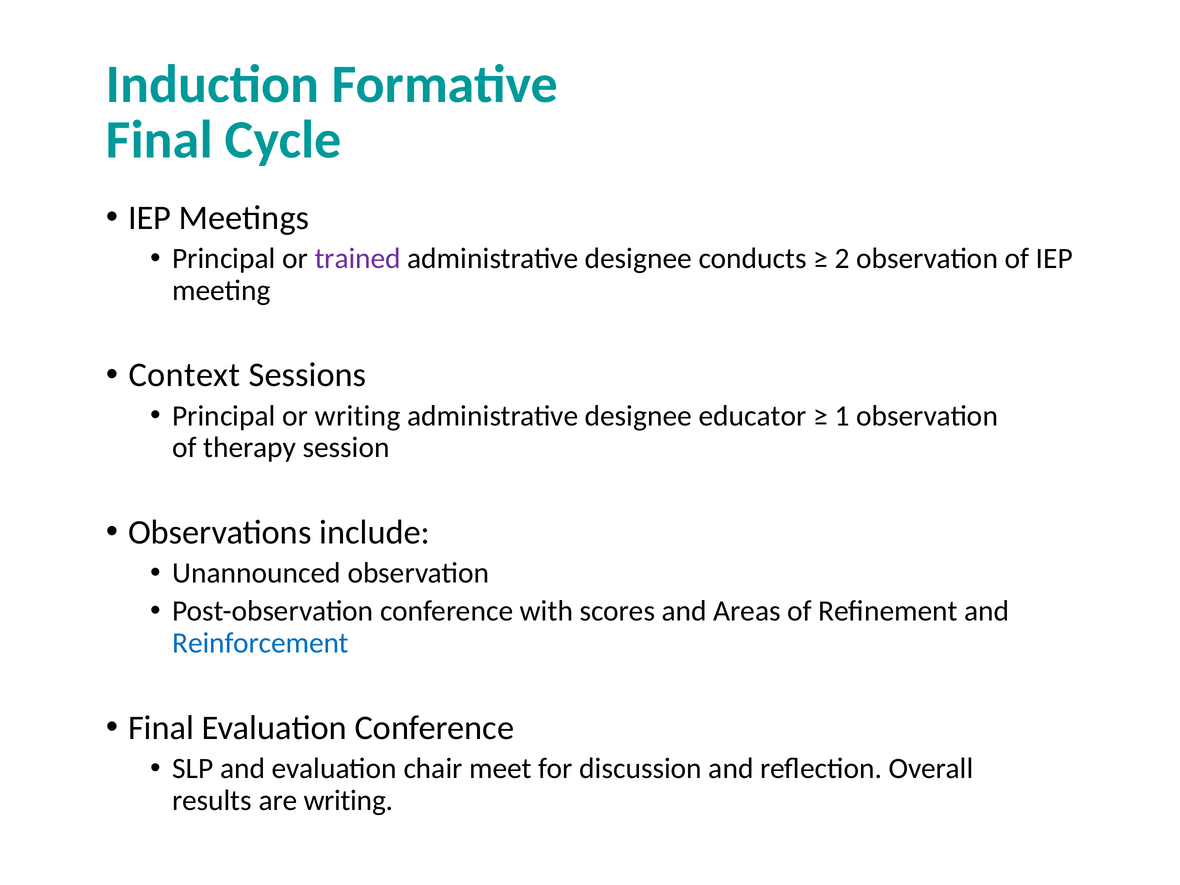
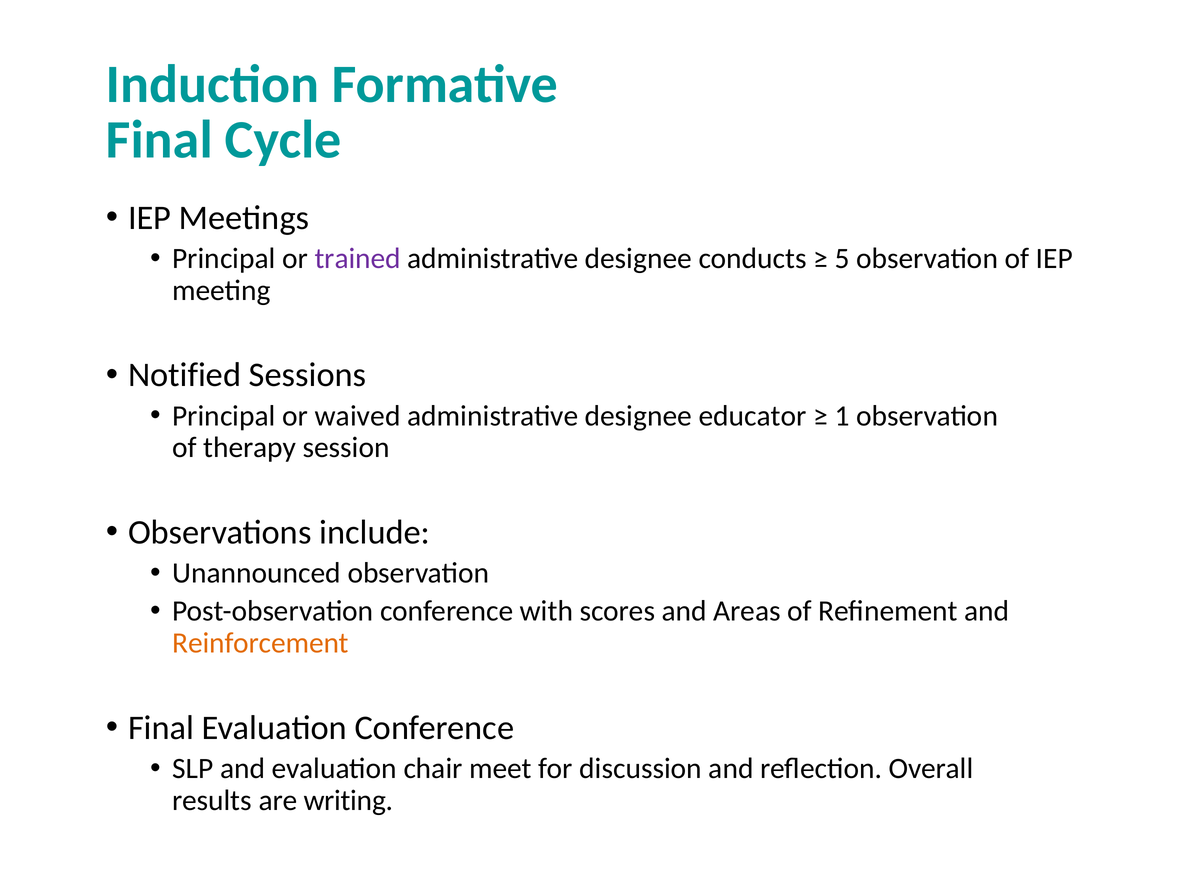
2: 2 -> 5 (842, 259)
Context: Context -> Notified (185, 375)
or writing: writing -> waived (358, 416)
Reinforcement colour: blue -> orange (261, 643)
